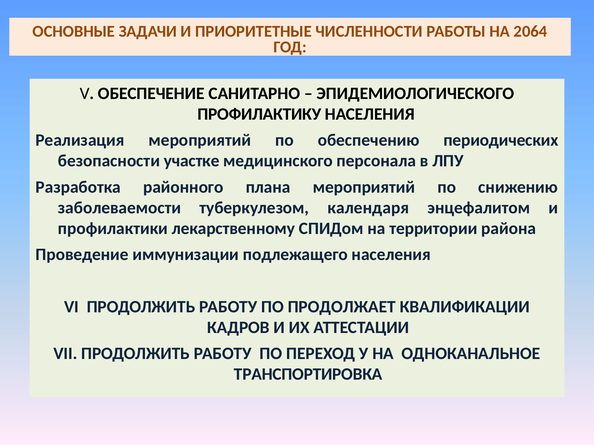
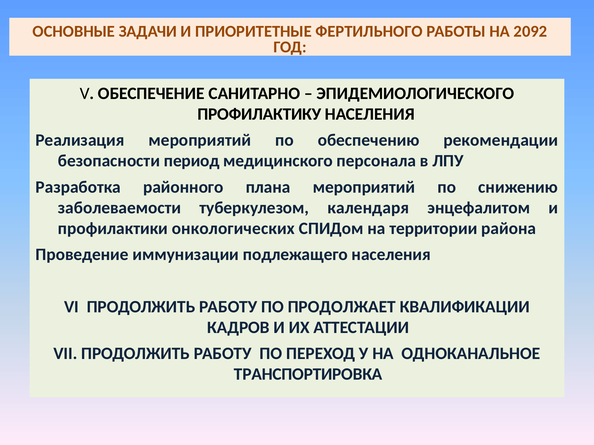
ЧИСЛЕННОСТИ: ЧИСЛЕННОСТИ -> ФЕРТИЛЬНОГО (369, 31)
2064: 2064 -> 2092 (530, 31)
периодических: периодических -> рекомендации (501, 140)
участке: участке -> период (192, 161)
лекарственному: лекарственному -> онкологических (233, 229)
